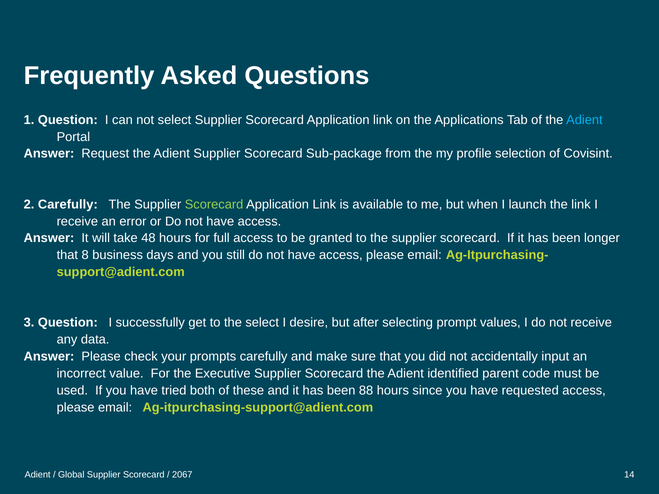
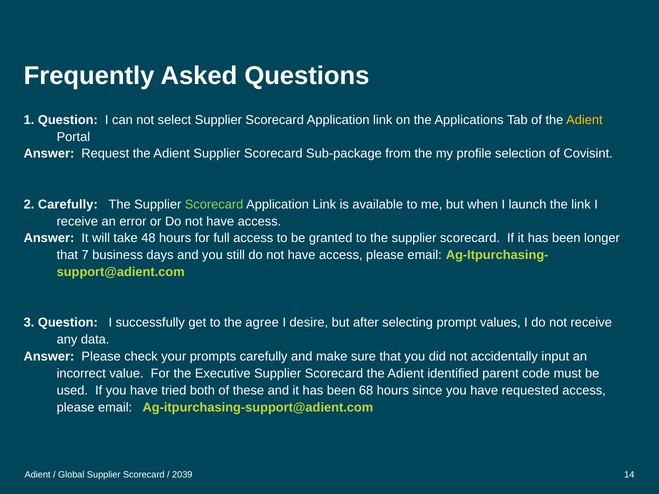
Adient colour: light blue -> yellow (584, 120)
8: 8 -> 7 (85, 255)
the select: select -> agree (262, 323)
88: 88 -> 68 (366, 391)
2067: 2067 -> 2039 (182, 475)
